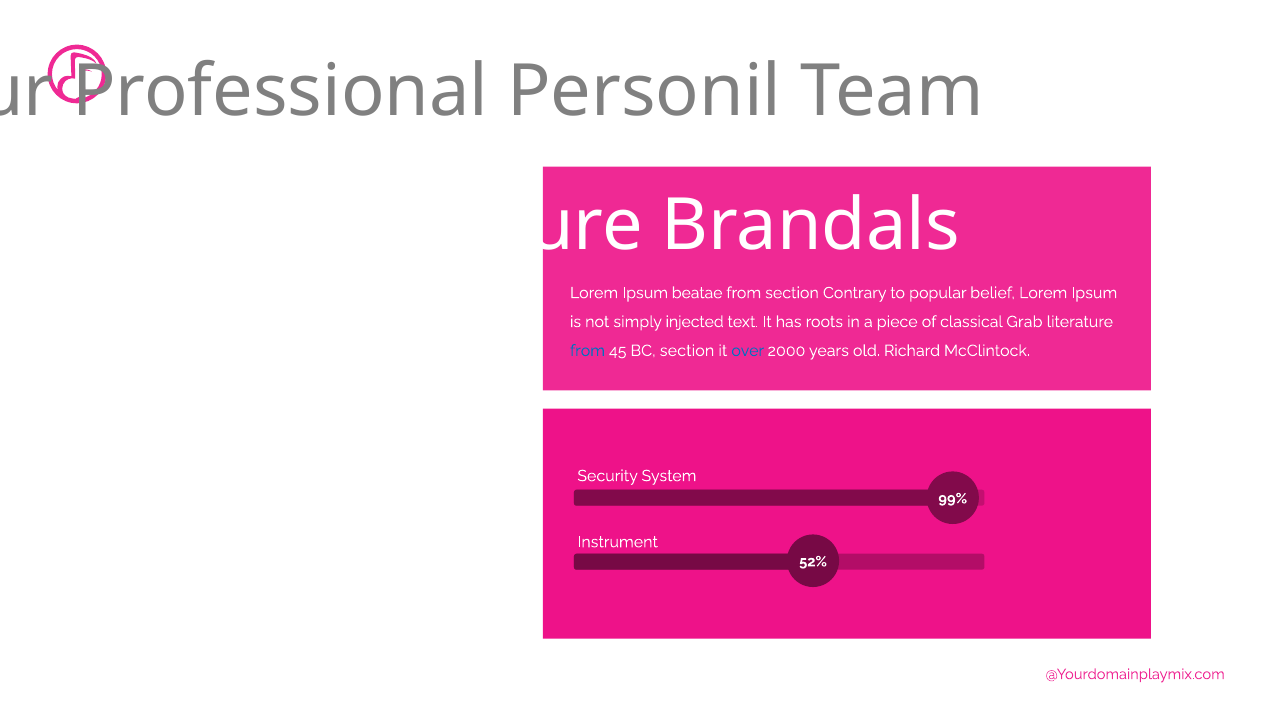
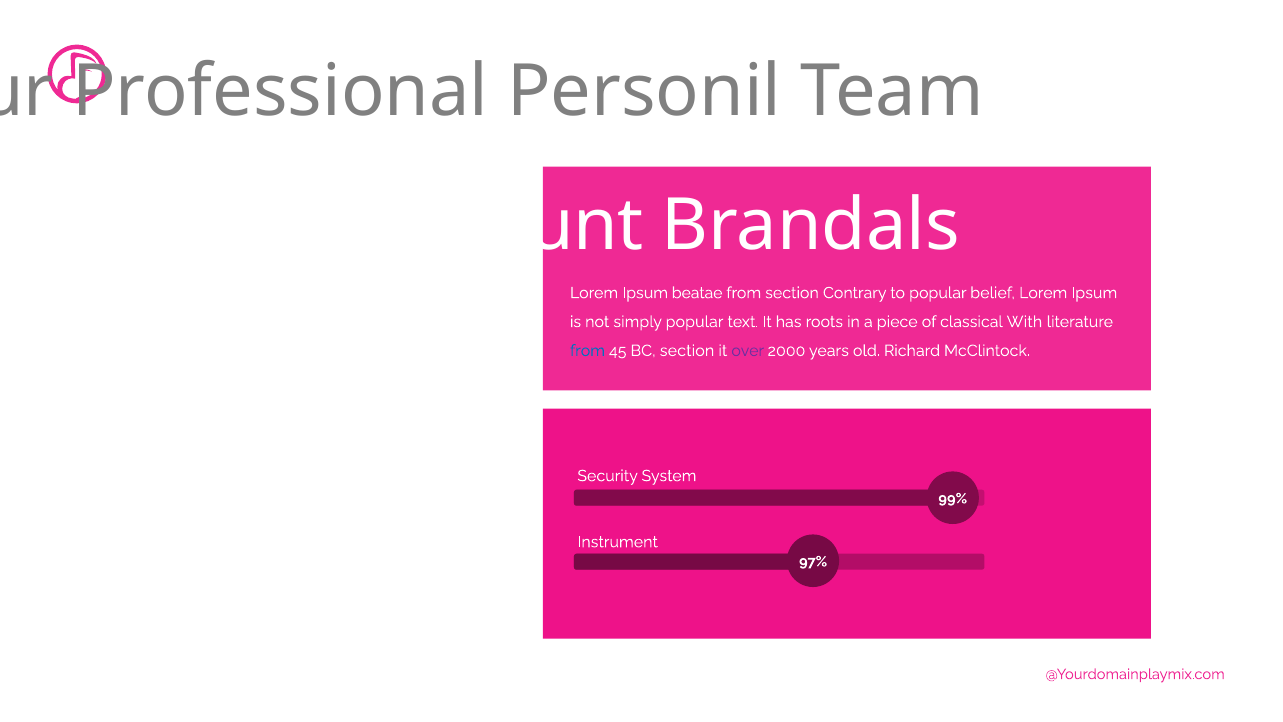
Sure: Sure -> Sunt (567, 226)
simply injected: injected -> popular (695, 322)
Grab: Grab -> With (1024, 322)
over colour: blue -> purple (748, 351)
52%: 52% -> 97% (813, 561)
